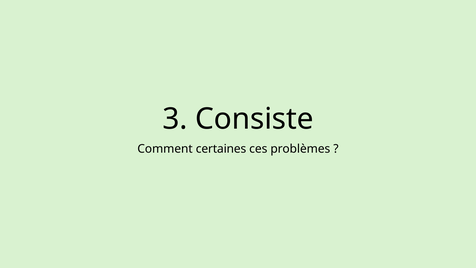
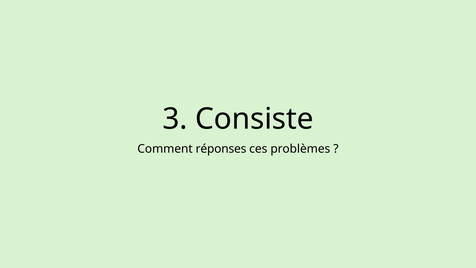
certaines: certaines -> réponses (221, 149)
